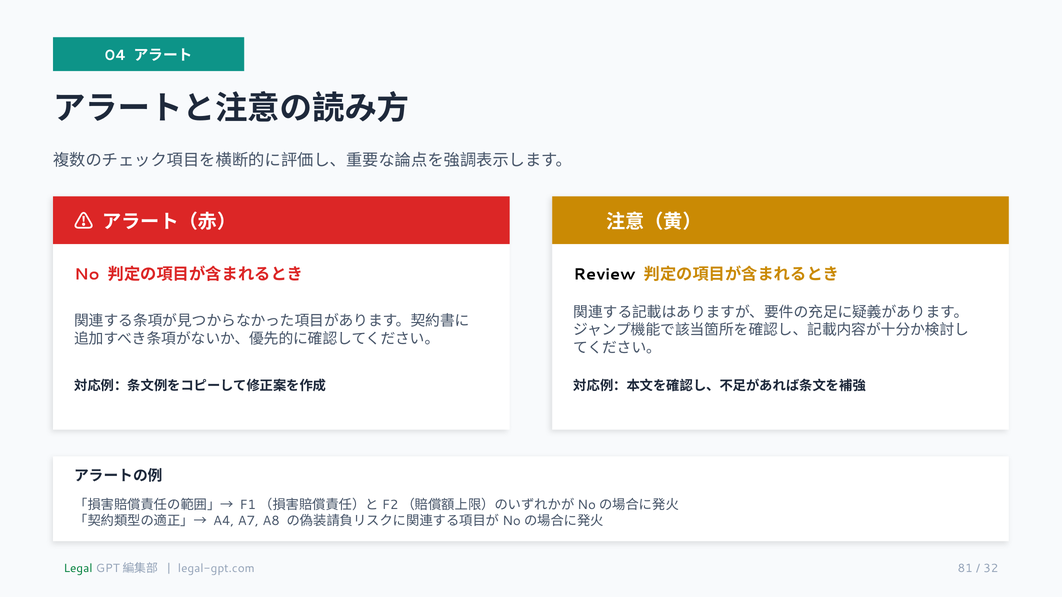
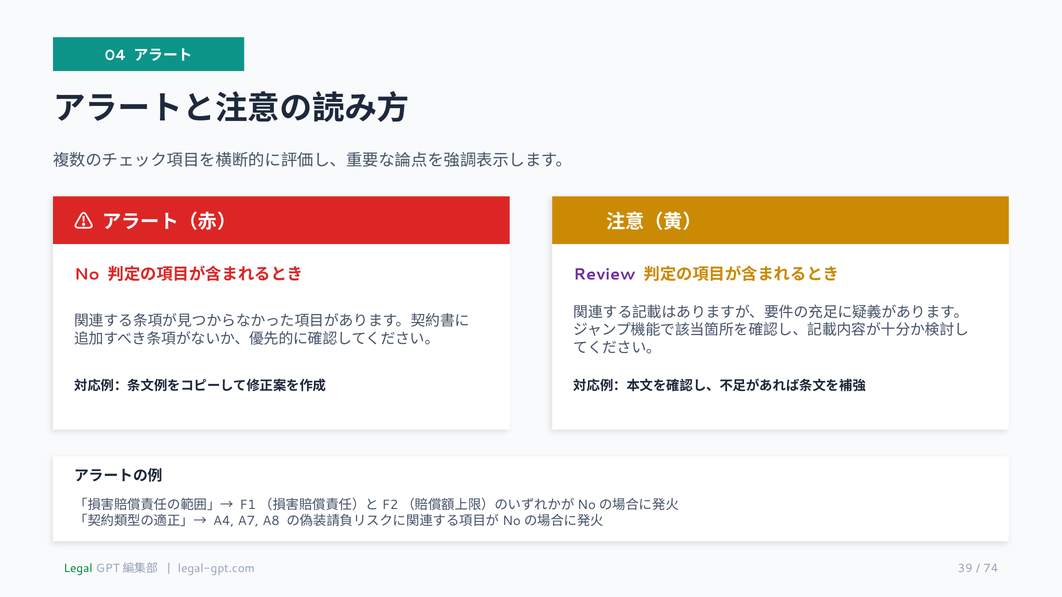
Review colour: black -> purple (604, 275)
81: 81 -> 39 (965, 569)
32: 32 -> 74 (991, 569)
